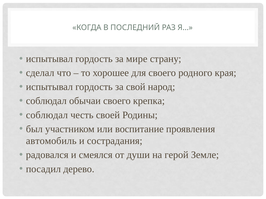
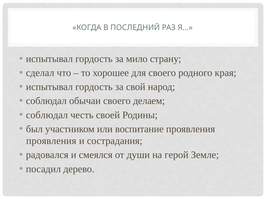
мире: мире -> мило (137, 59)
крепка: крепка -> делаем (149, 101)
автомобиль: автомобиль -> проявления (51, 141)
